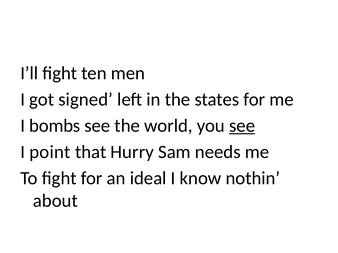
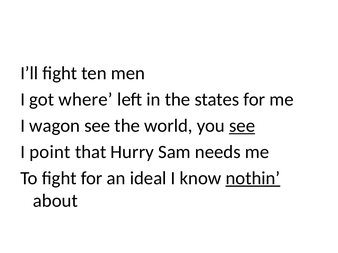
signed: signed -> where (86, 100)
bombs: bombs -> wagon (55, 126)
nothin underline: none -> present (253, 178)
